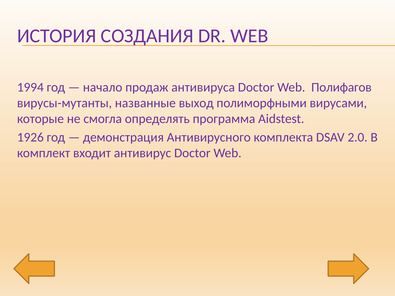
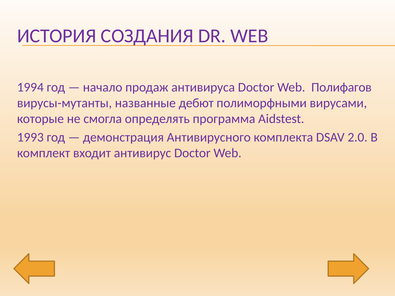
выход: выход -> дебют (196, 103)
1926: 1926 -> 1993 (30, 137)
